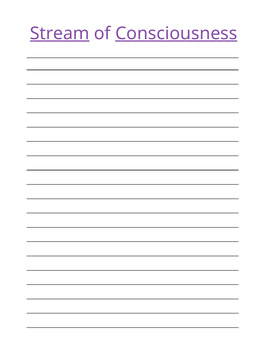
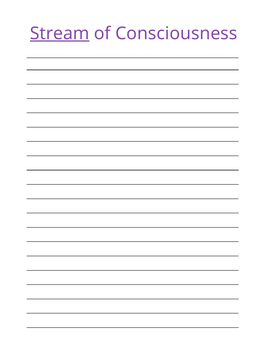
Consciousness underline: present -> none (176, 33)
